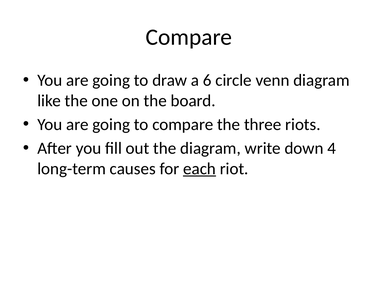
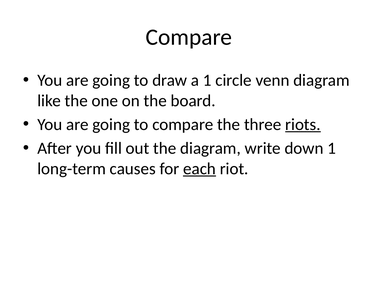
a 6: 6 -> 1 (207, 80)
riots underline: none -> present (303, 125)
down 4: 4 -> 1 (332, 148)
